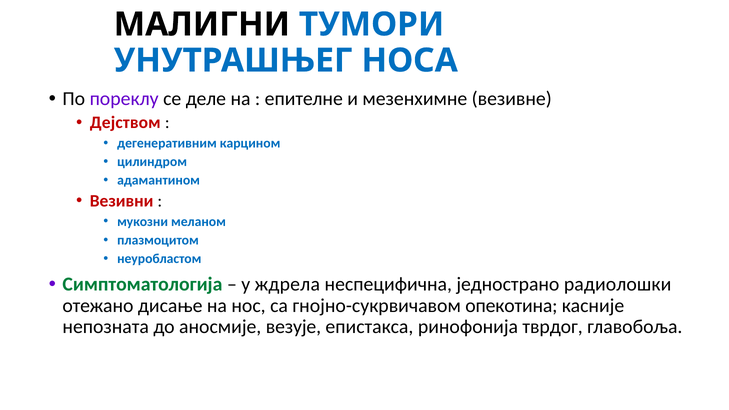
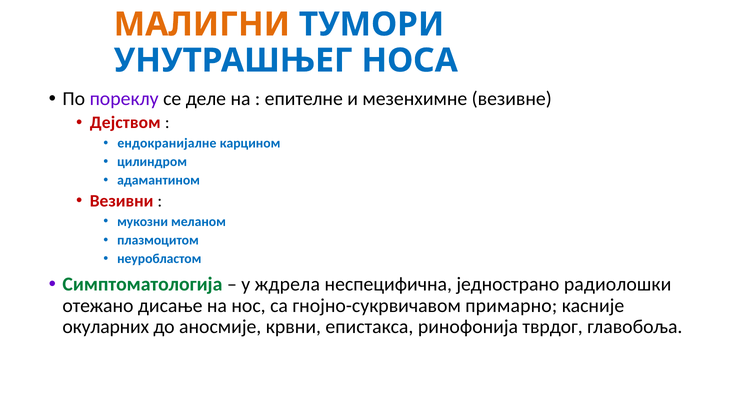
МАЛИГНИ colour: black -> orange (202, 24)
дегенеративним: дегенеративним -> ендокранијалне (167, 143)
опекотина: опекотина -> примарно (511, 306)
непозната: непозната -> окуларних (106, 327)
везује: везује -> крвни (293, 327)
